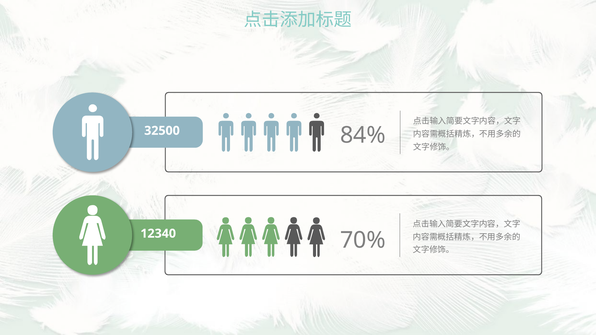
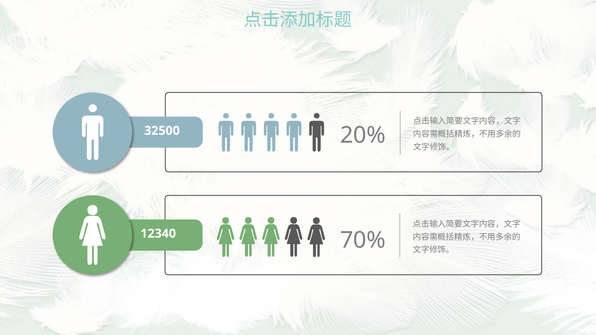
84%: 84% -> 20% (363, 135)
